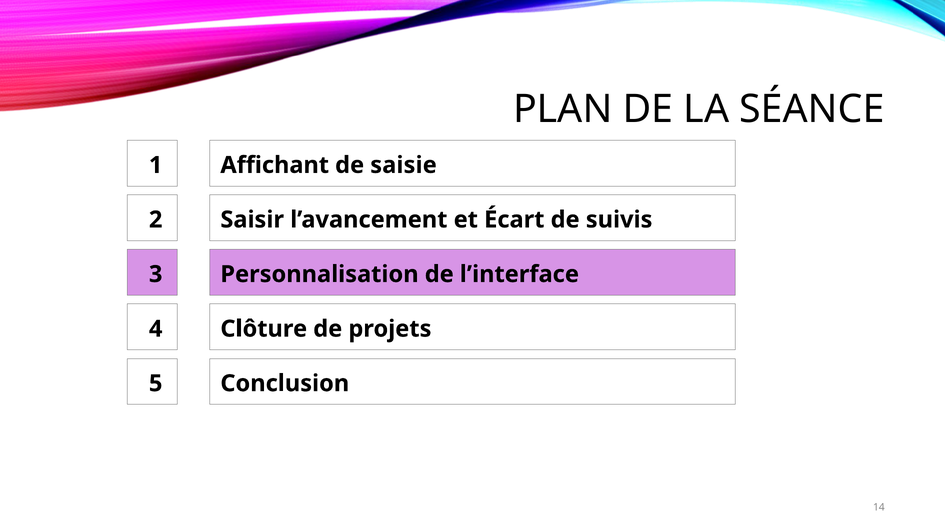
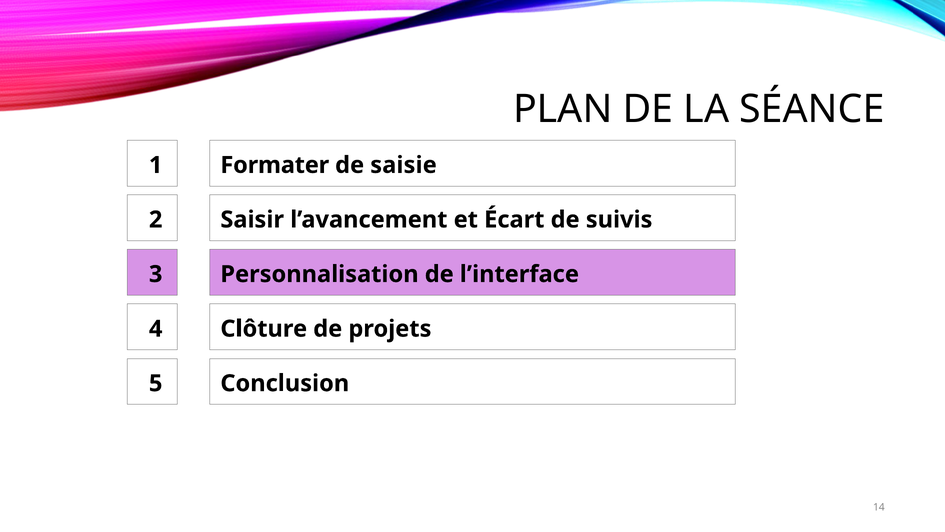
Affichant: Affichant -> Formater (275, 165)
